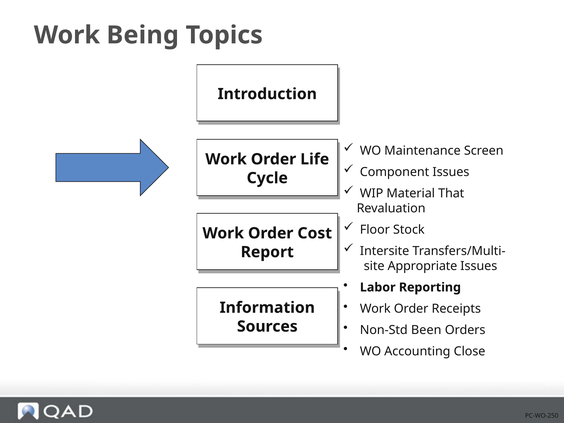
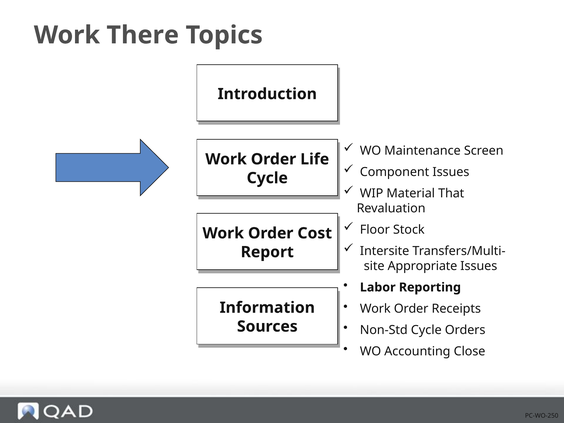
Being: Being -> There (143, 35)
Non-Std Been: Been -> Cycle (426, 330)
